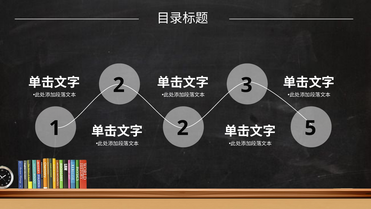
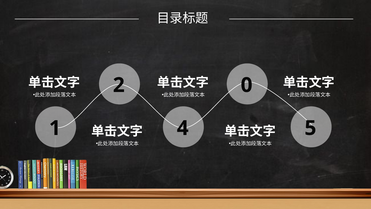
3: 3 -> 0 (247, 85)
1 2: 2 -> 4 (183, 128)
